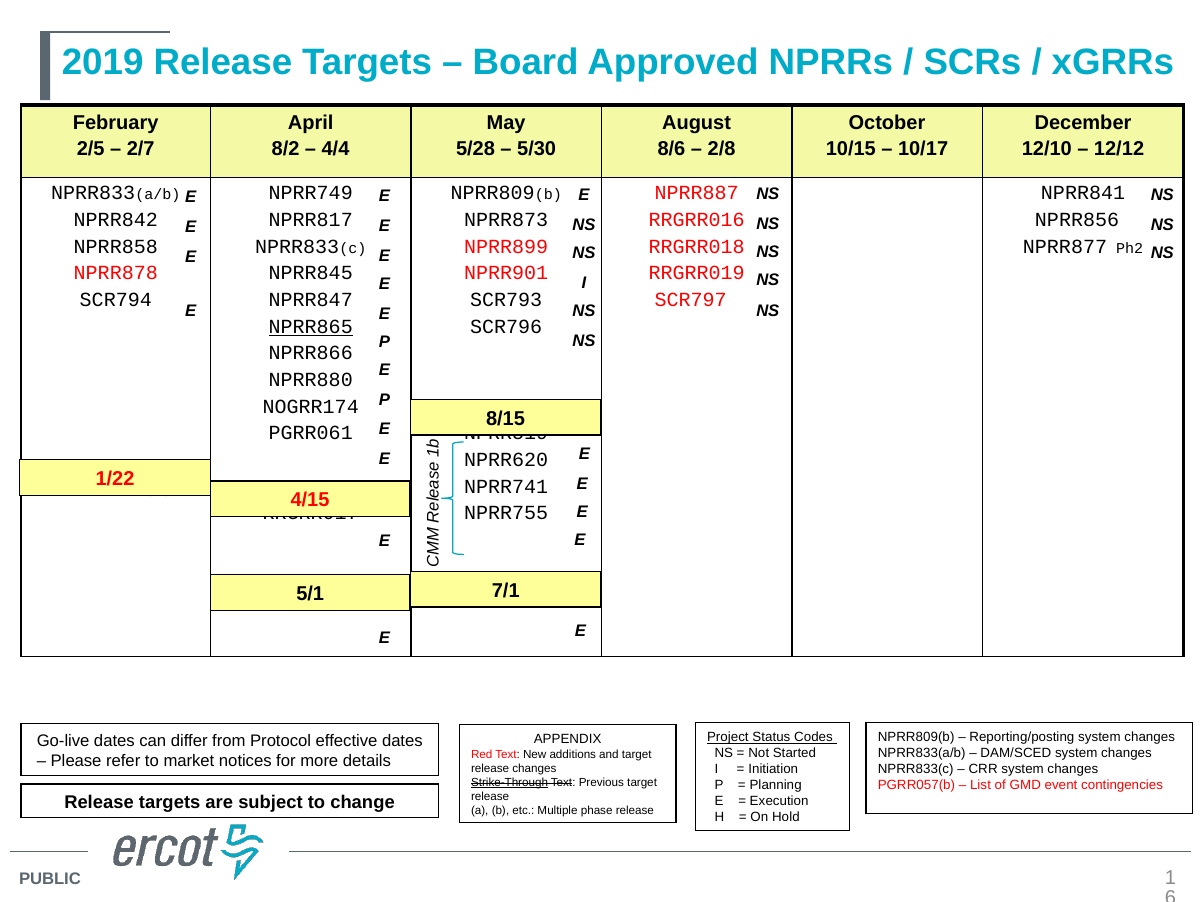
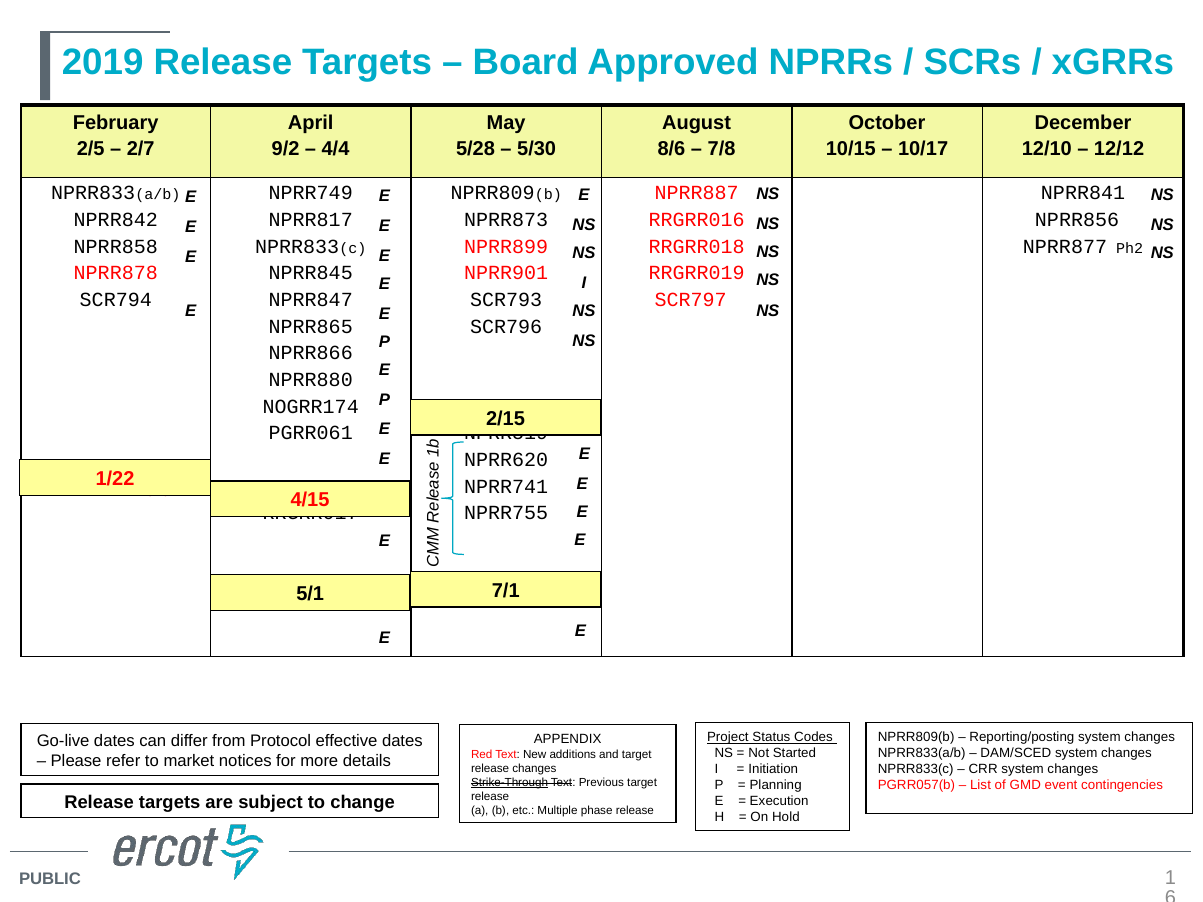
8/2: 8/2 -> 9/2 (286, 149)
2/8: 2/8 -> 7/8 (722, 149)
NPRR865 underline: present -> none (311, 327)
8/15: 8/15 -> 2/15 (506, 419)
